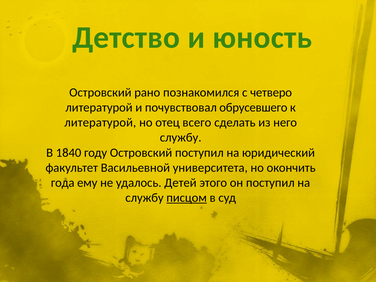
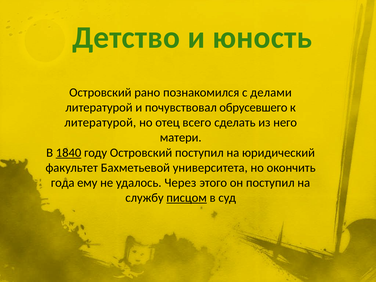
четверо: четверо -> делами (271, 92)
службу: службу -> матери (181, 138)
1840 underline: none -> present (69, 153)
Васильевной: Васильевной -> Бахметьевой (135, 168)
Детей: Детей -> Через (180, 183)
